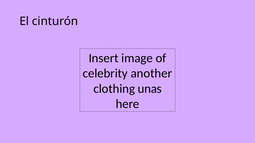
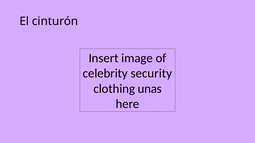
another: another -> security (151, 74)
